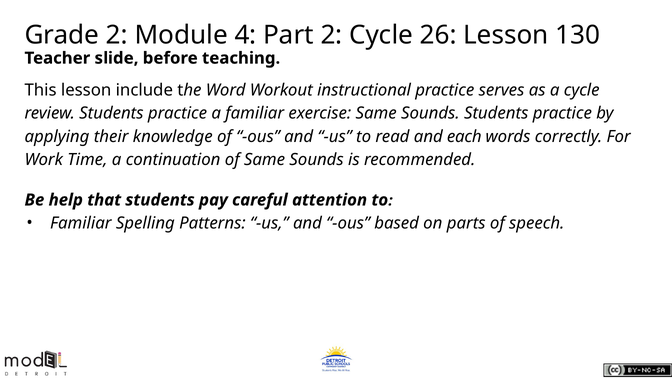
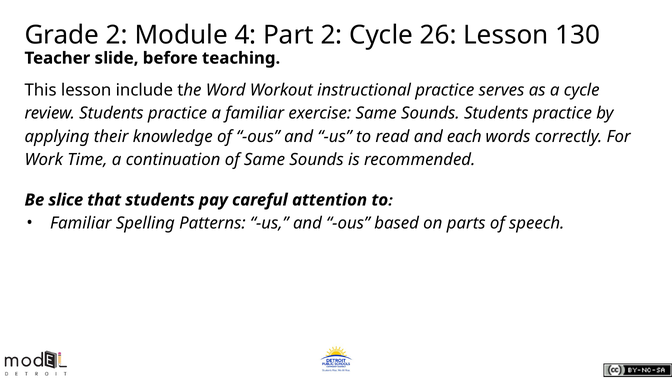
help: help -> slice (66, 200)
